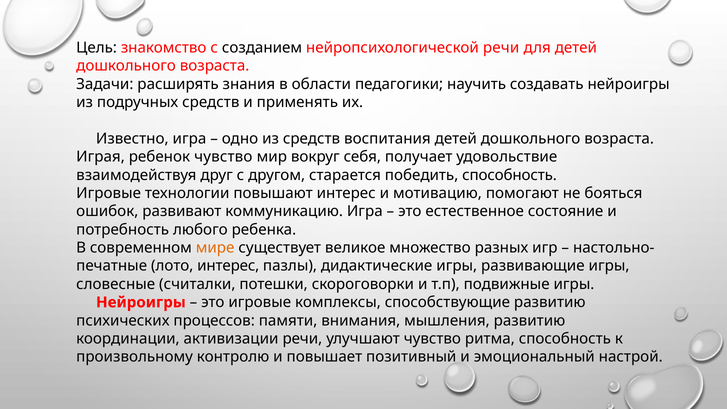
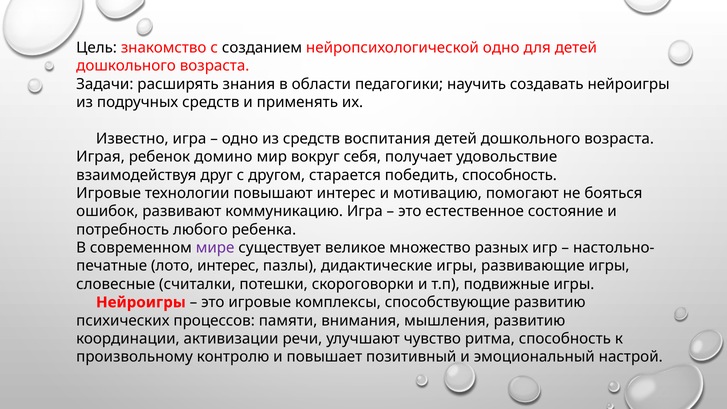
нейропсихологической речи: речи -> одно (501, 48)
ребенок чувство: чувство -> домино (223, 157)
мире colour: orange -> purple (215, 248)
